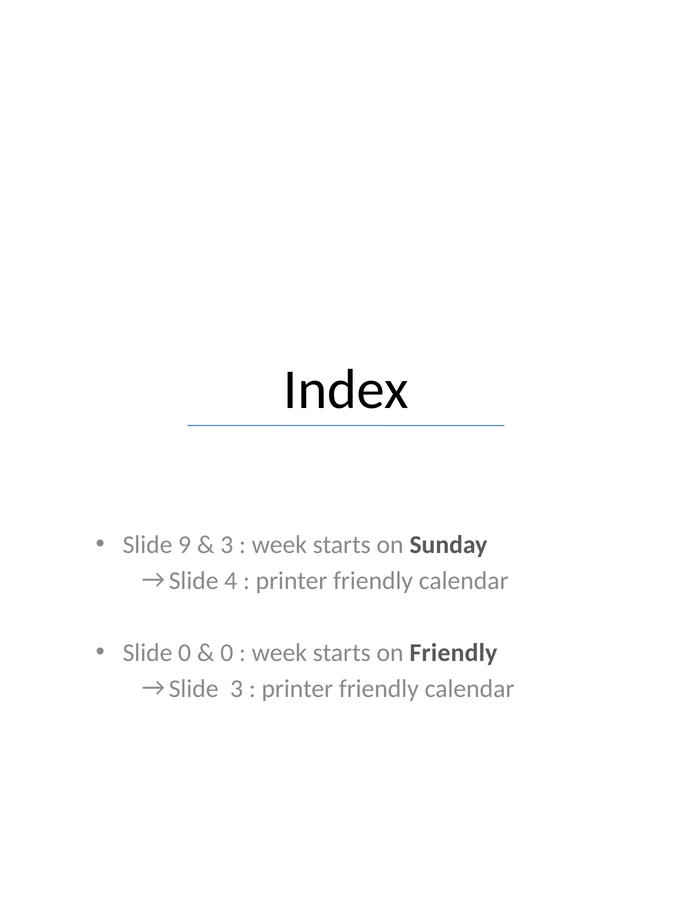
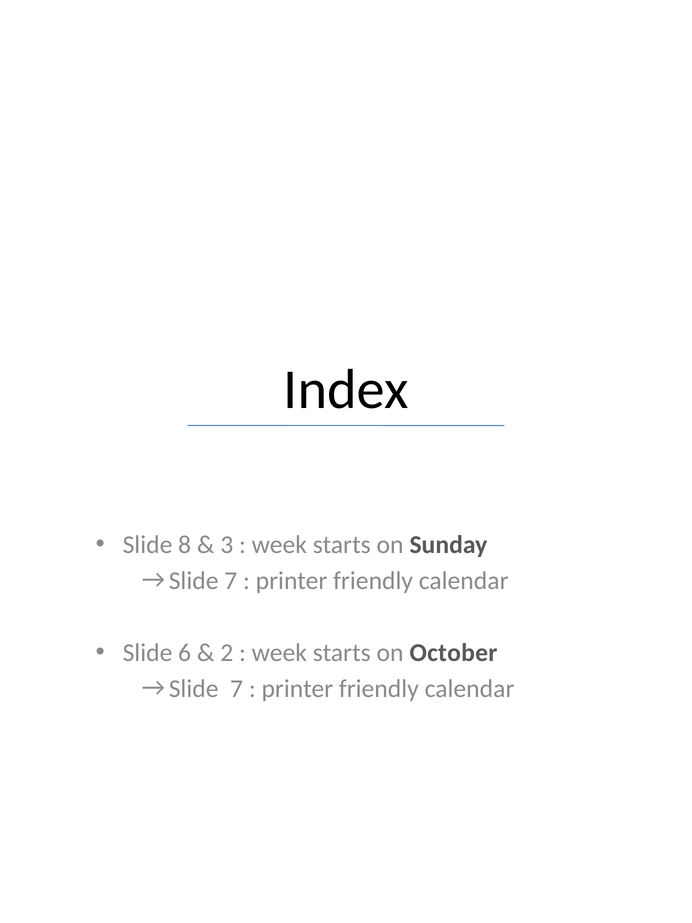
9: 9 -> 8 (185, 545)
4: 4 -> 7 (231, 581)
Slide 0: 0 -> 6 (185, 652)
0: 0 -> 2 (227, 652)
on Friendly: Friendly -> October (453, 652)
3: 3 -> 7 (237, 688)
